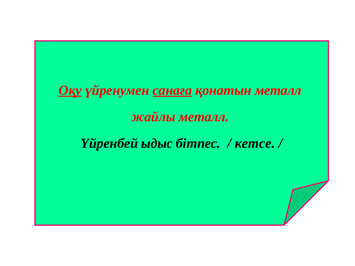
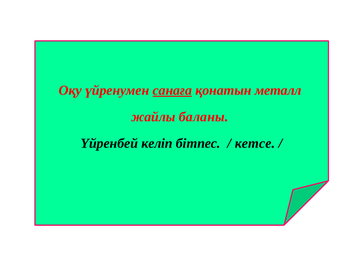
Оқу underline: present -> none (70, 90)
жайлы металл: металл -> баланы (204, 117)
ыдыс: ыдыс -> келіп (157, 143)
